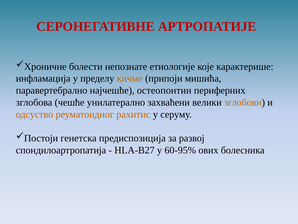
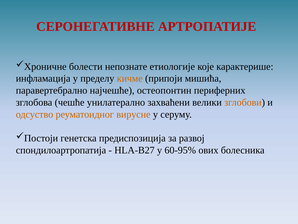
рахитис: рахитис -> вирусне (133, 114)
